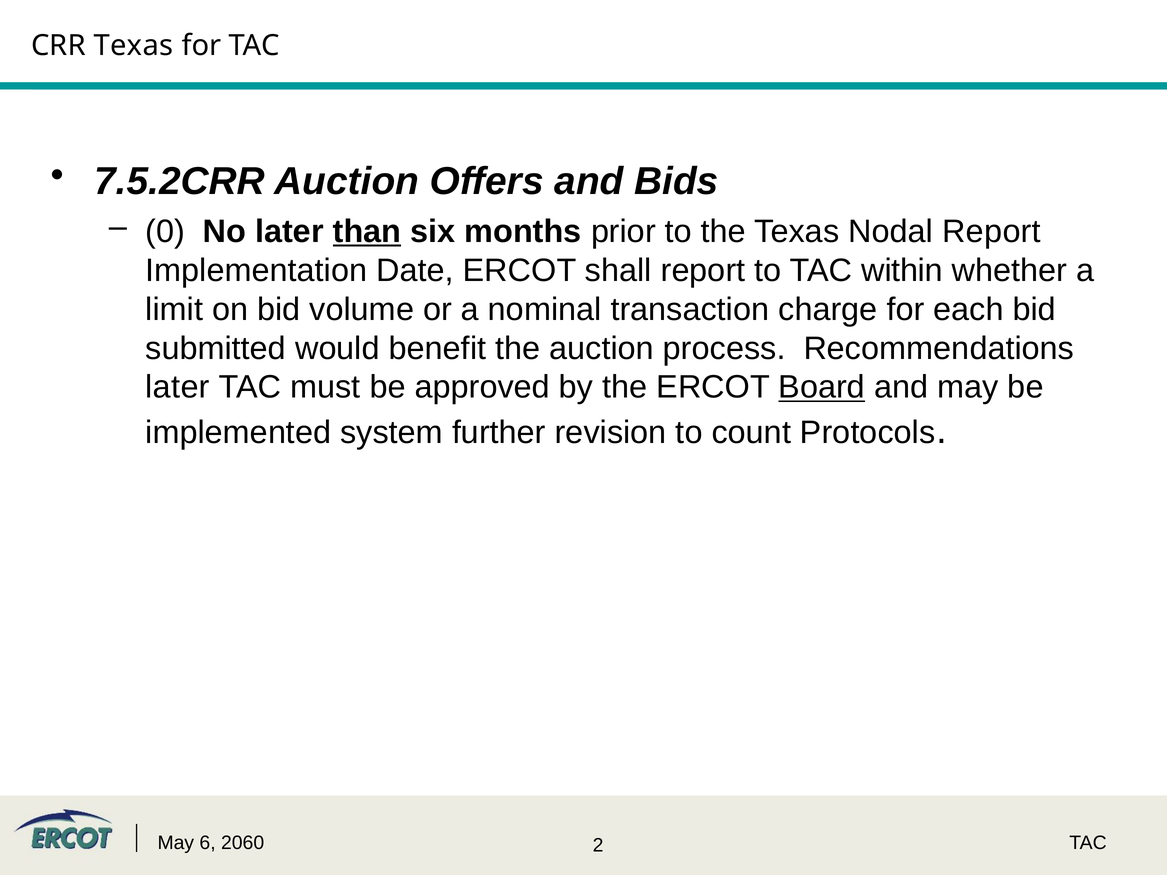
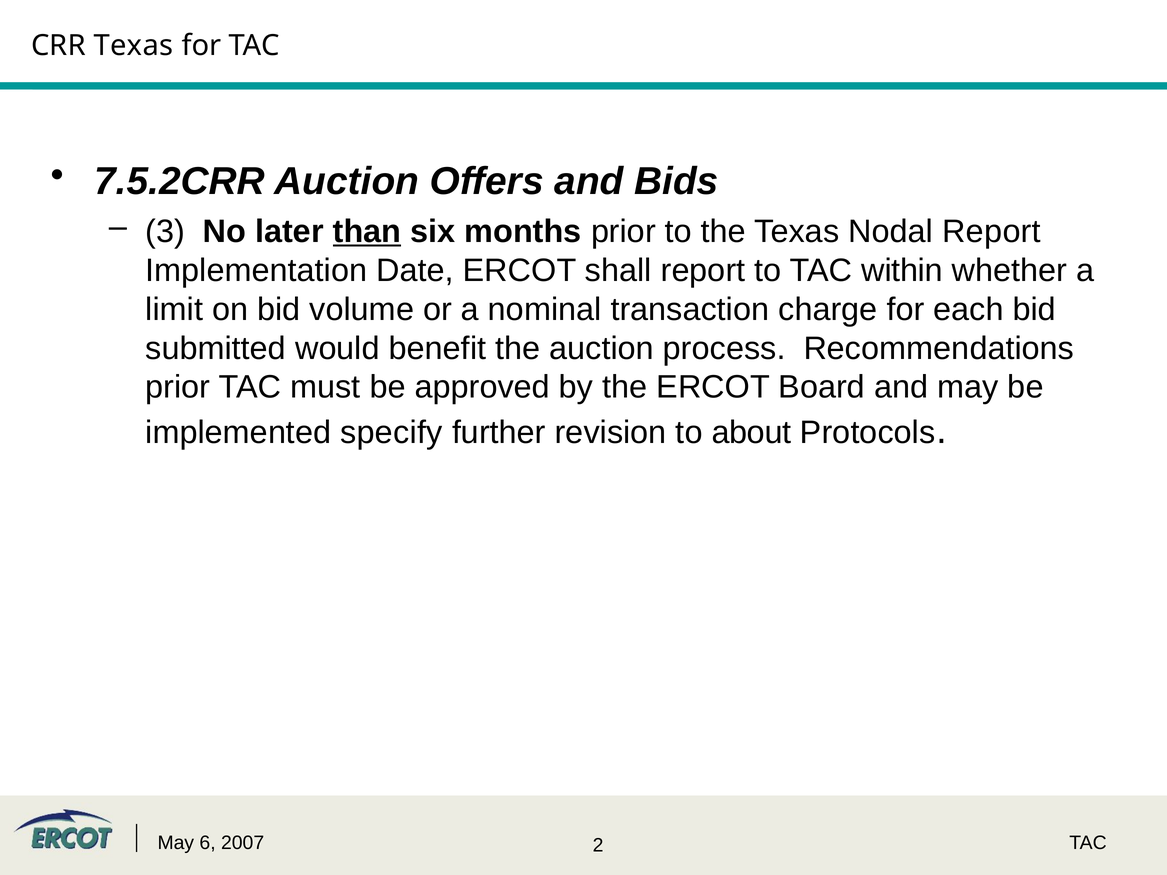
0: 0 -> 3 (165, 232)
later: later -> prior (178, 387)
Board underline: present -> none (822, 387)
system: system -> specify (391, 433)
count: count -> about (751, 433)
2060: 2060 -> 2007 (243, 843)
